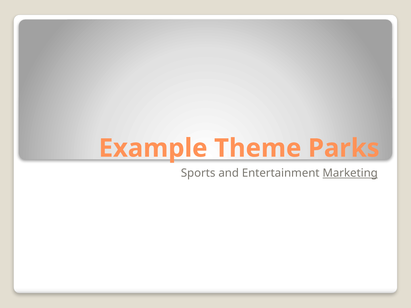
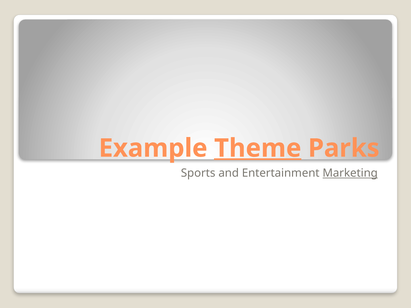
Theme underline: none -> present (258, 148)
